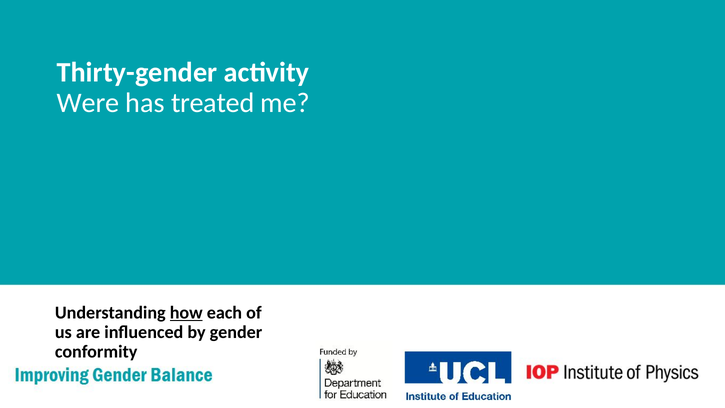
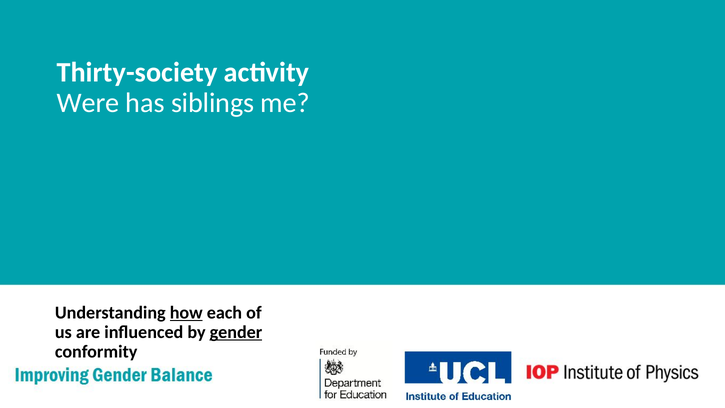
Thirty-gender: Thirty-gender -> Thirty-society (137, 73)
treated: treated -> siblings (213, 103)
gender underline: none -> present (236, 332)
